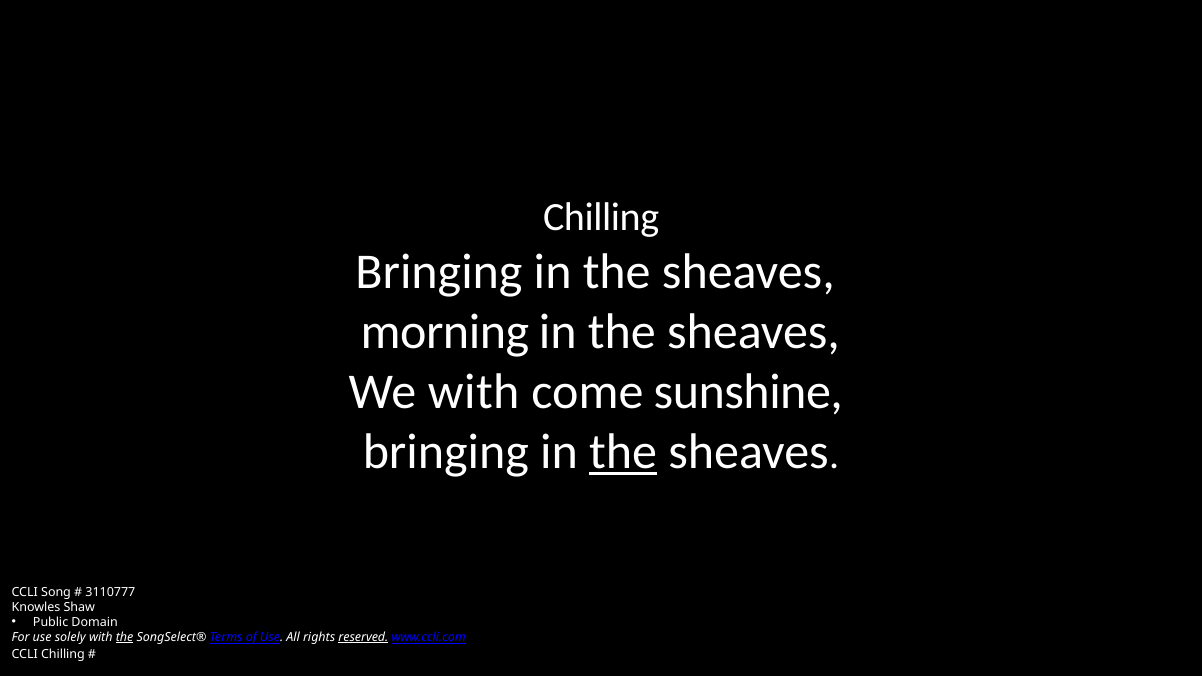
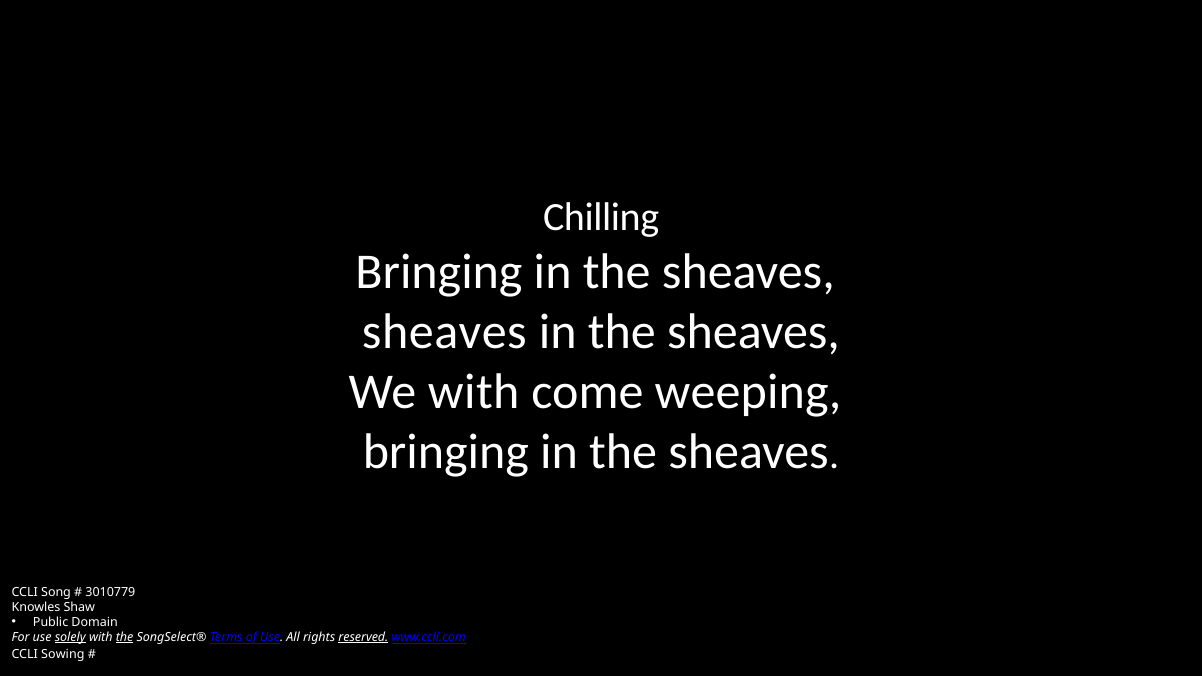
morning: morning -> sheaves (444, 332)
sunshine: sunshine -> weeping (748, 392)
the underline: present -> none (623, 452)
3110777: 3110777 -> 3010779 (110, 592)
solely underline: none -> present (70, 637)
CCLI Chilling: Chilling -> Sowing (63, 654)
